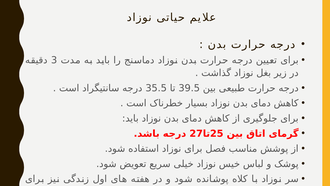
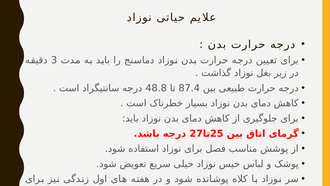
35.5: 35.5 -> 48.8 (156, 88)
39.5: 39.5 -> 87.4 (189, 88)
